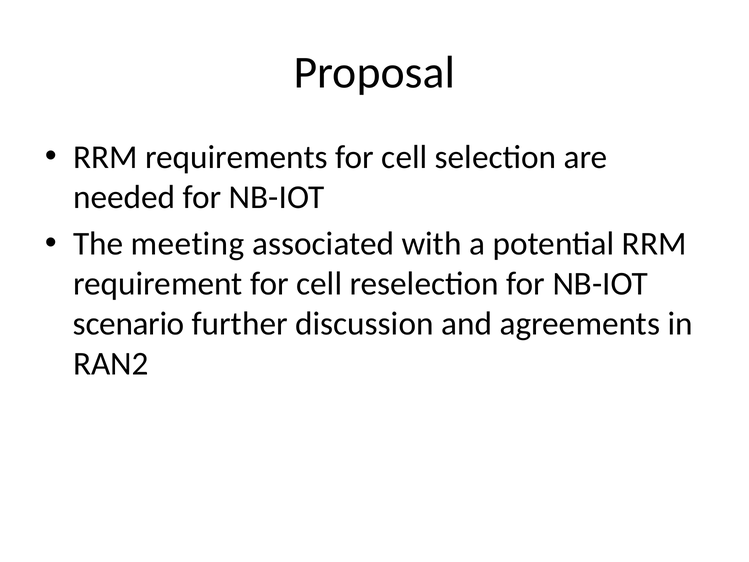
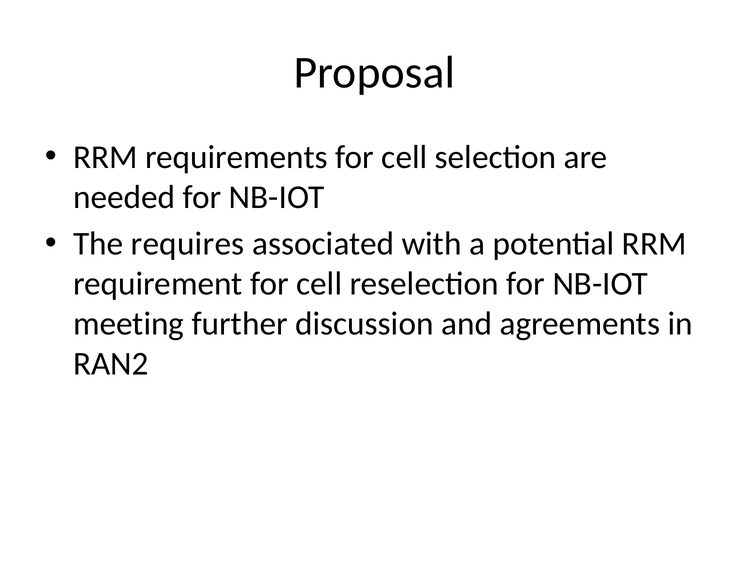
meeting: meeting -> requires (188, 244)
scenario: scenario -> meeting (129, 324)
